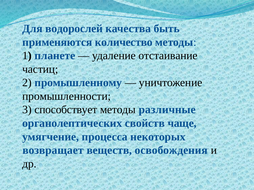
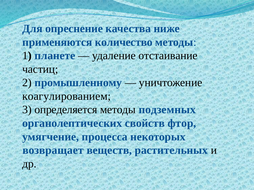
водорослей: водорослей -> опреснение (74, 29)
быть: быть -> ниже (167, 29)
промышленности: промышленности -> коагулированием (67, 96)
способствует: способствует -> определяется (66, 110)
различные: различные -> подземных (167, 110)
чаще: чаще -> фтор (182, 124)
освобождения: освобождения -> растительных (171, 151)
